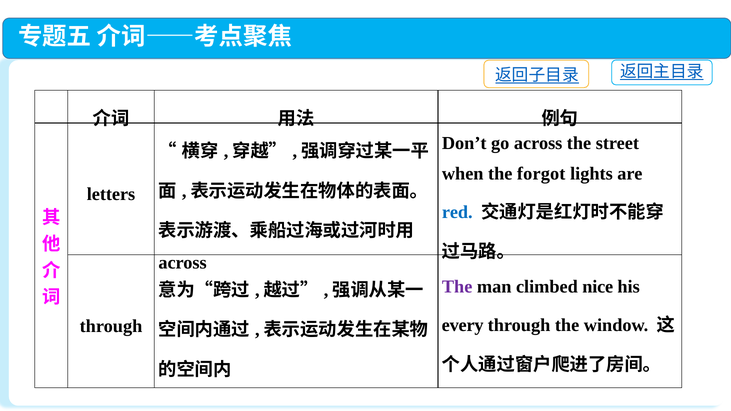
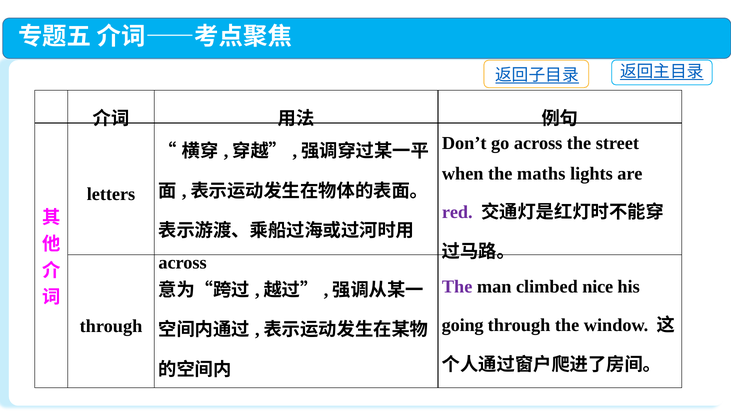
forgot: forgot -> maths (541, 174)
red colour: blue -> purple (457, 212)
every: every -> going (463, 325)
